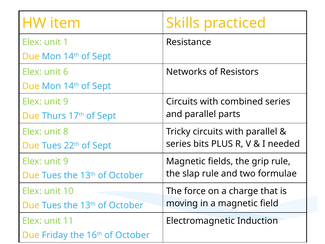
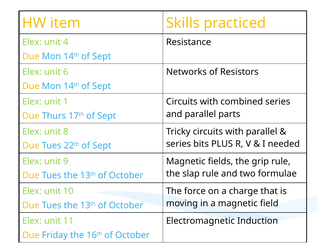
1: 1 -> 4 (66, 42)
9: 9 -> 1 (66, 102)
